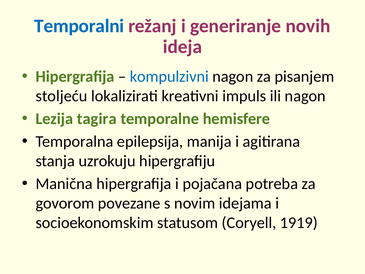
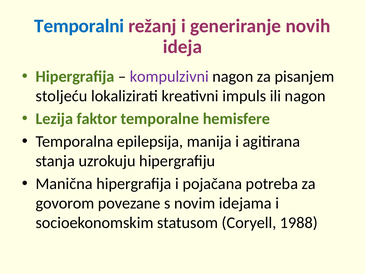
kompulzivni colour: blue -> purple (169, 77)
tagira: tagira -> faktor (97, 119)
1919: 1919 -> 1988 (299, 223)
